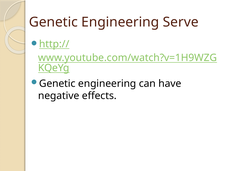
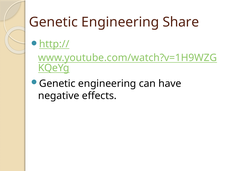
Serve: Serve -> Share (181, 22)
